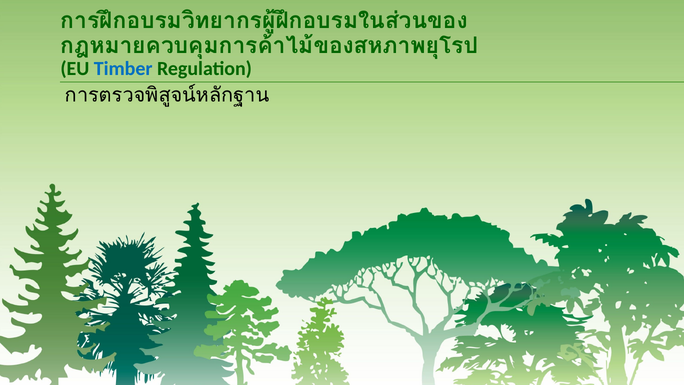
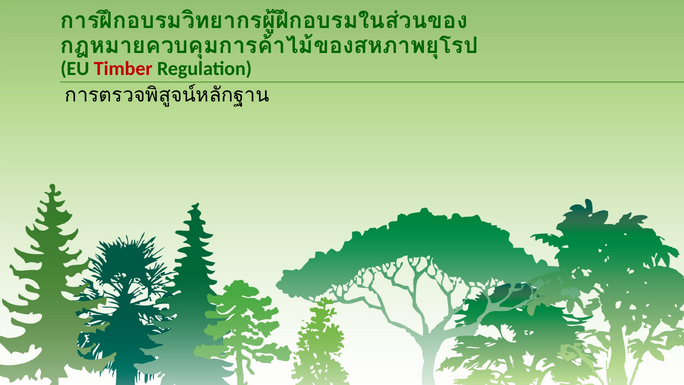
Timber colour: blue -> red (123, 69)
